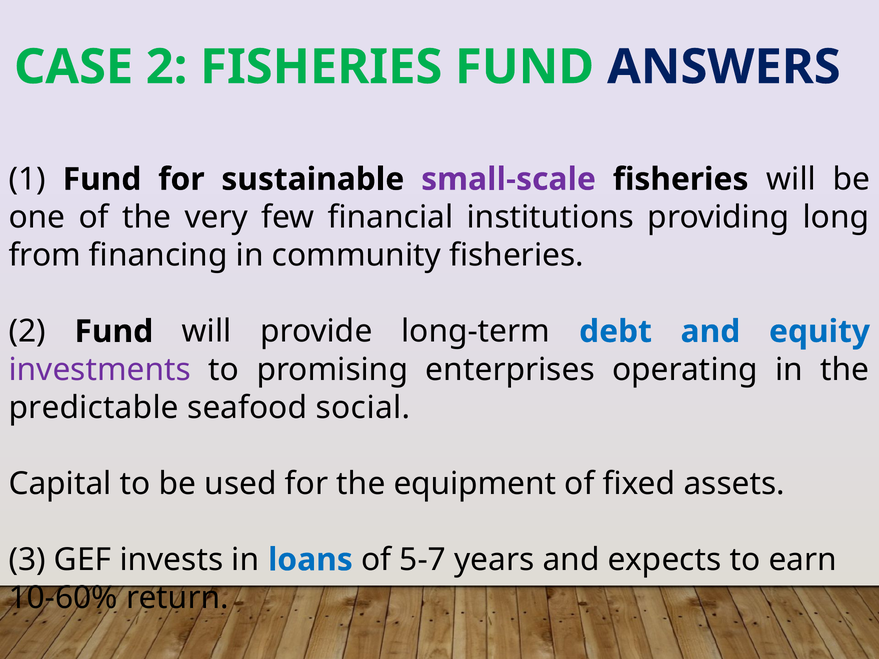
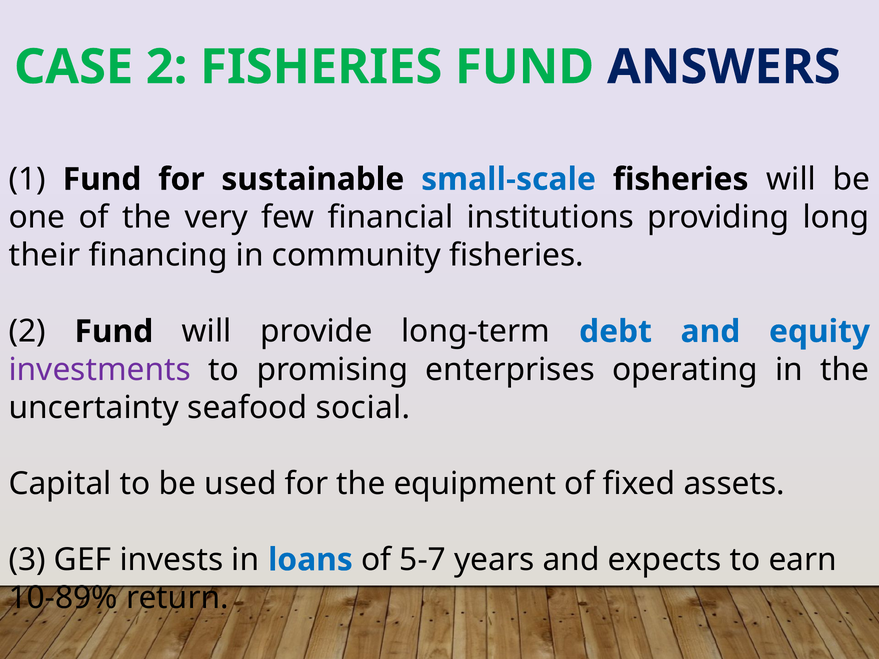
small-scale colour: purple -> blue (509, 179)
from: from -> their (45, 256)
predictable: predictable -> uncertainty (94, 408)
10-60%: 10-60% -> 10-89% (63, 598)
